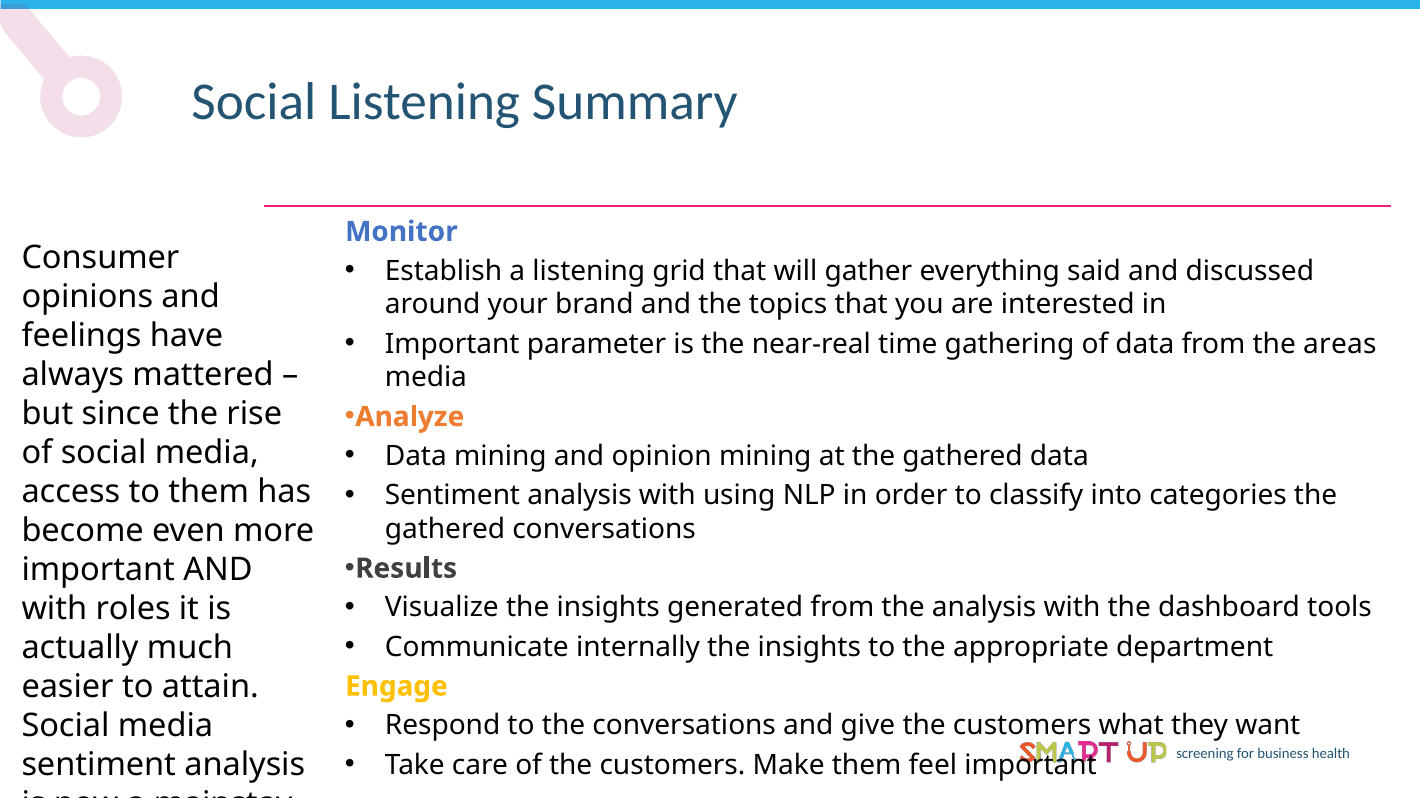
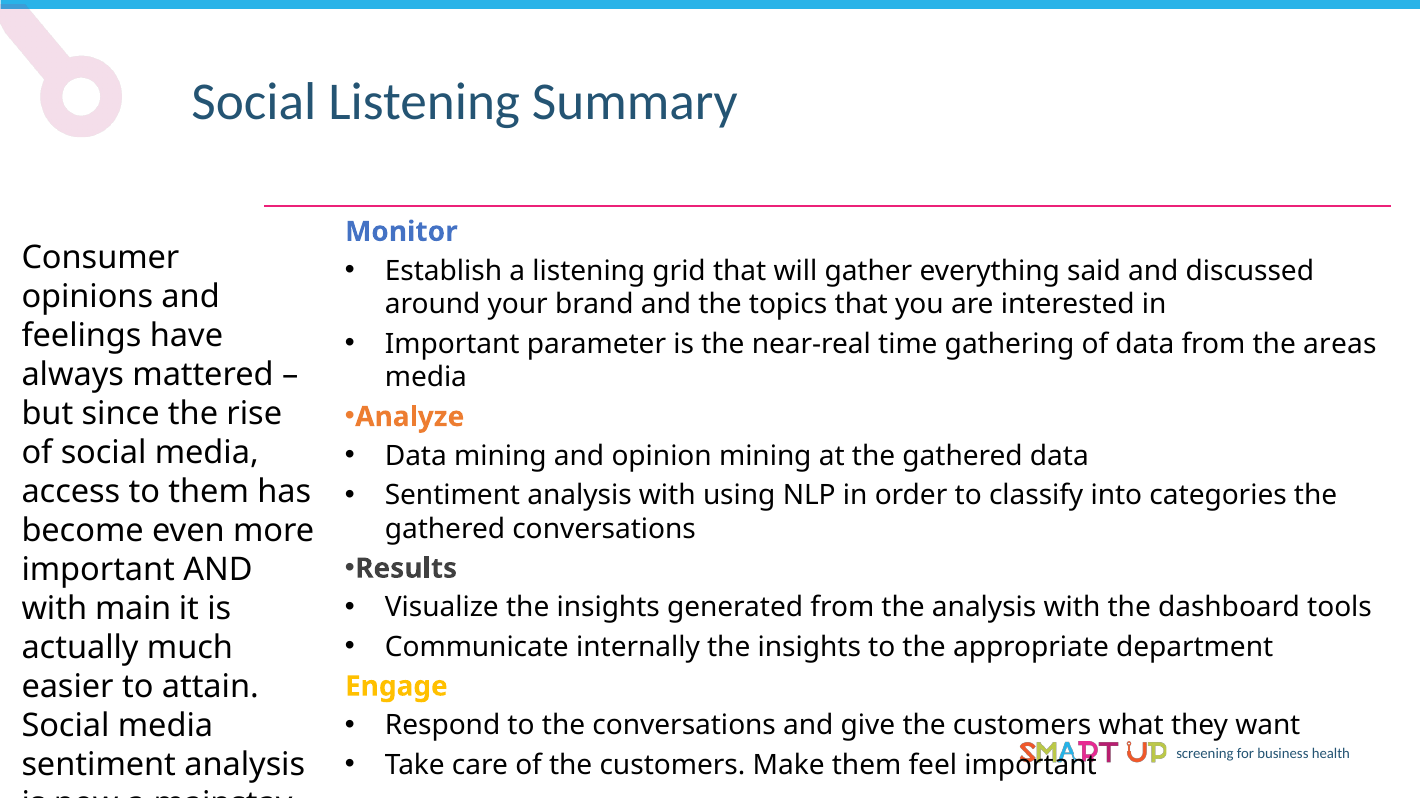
roles: roles -> main (133, 609)
